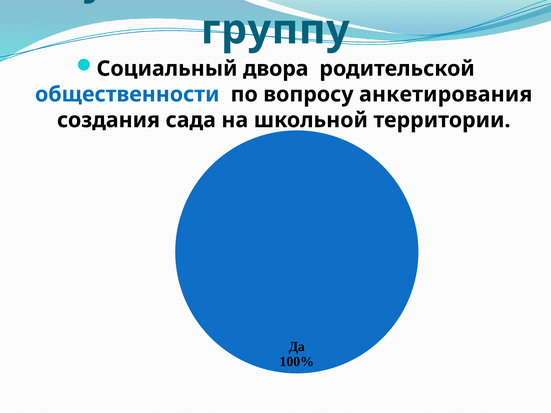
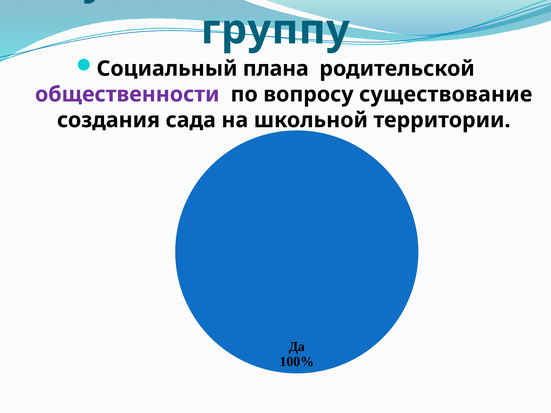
двора: двора -> плана (276, 69)
общественности colour: blue -> purple (127, 94)
анкетирования: анкетирования -> существование (446, 94)
